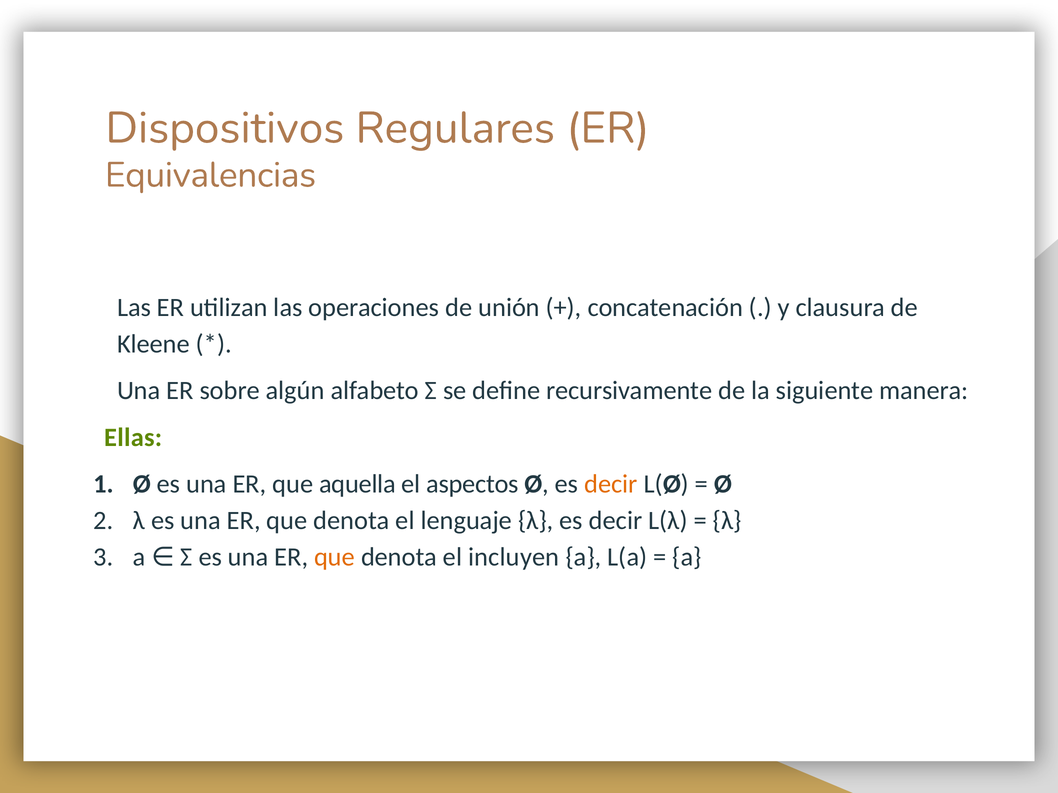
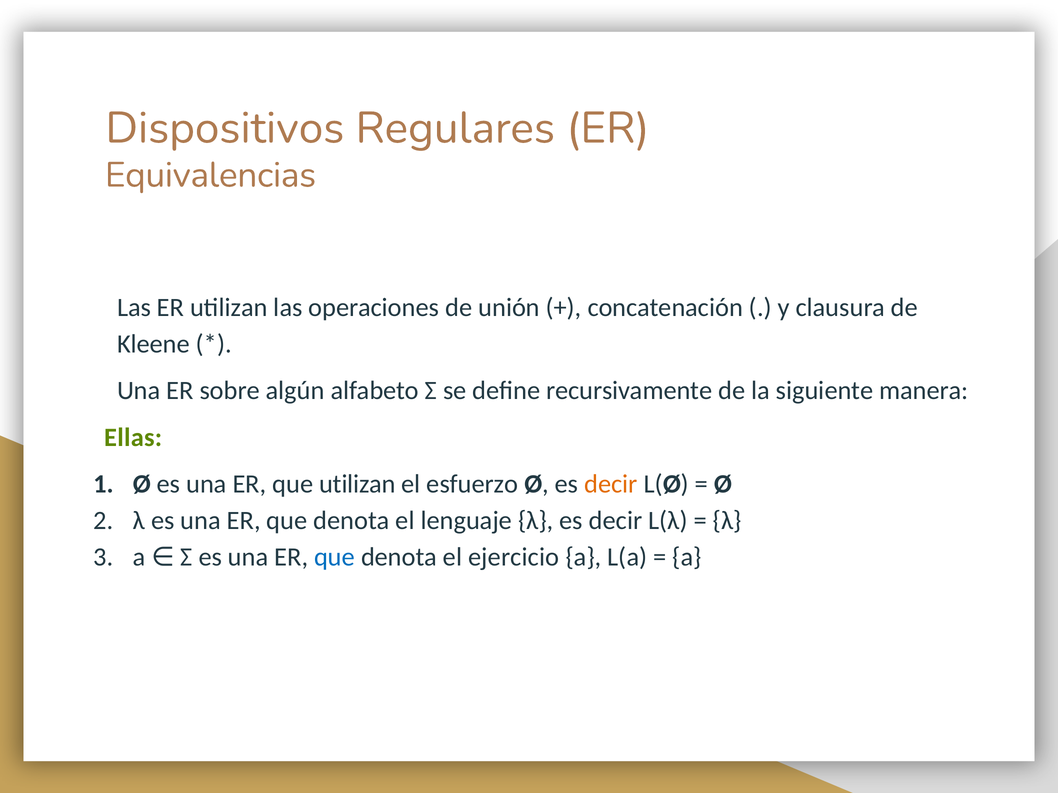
que aquella: aquella -> utilizan (357, 484)
aspectos: aspectos -> esfuerzo (472, 484)
que colour: orange -> blue (335, 557)
incluyen: incluyen -> ejercicio (514, 557)
